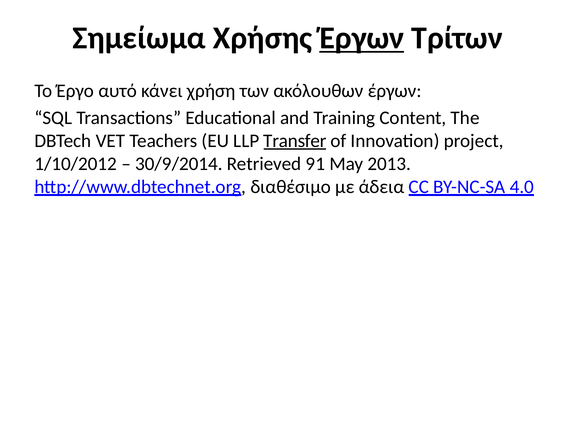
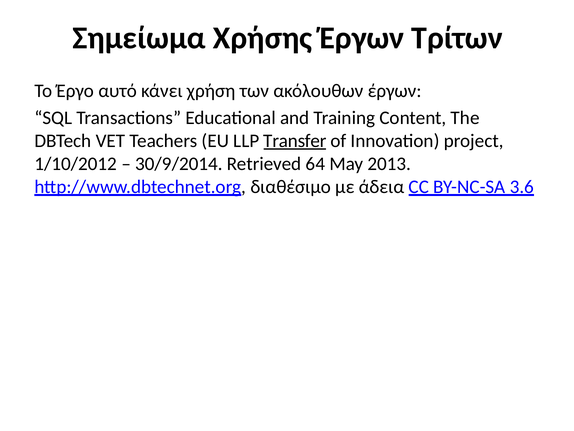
Έργων underline: present -> none (362, 38)
91: 91 -> 64 (315, 164)
4.0: 4.0 -> 3.6 (522, 186)
